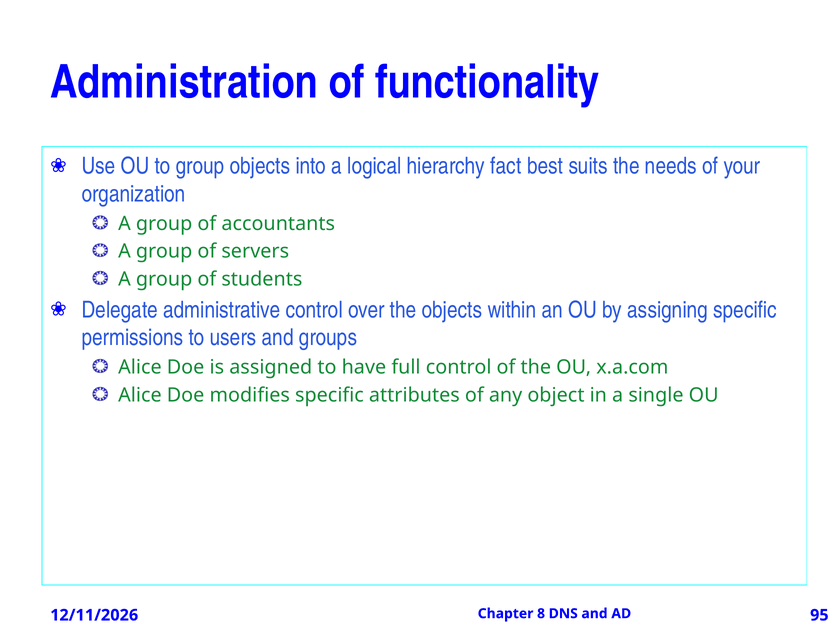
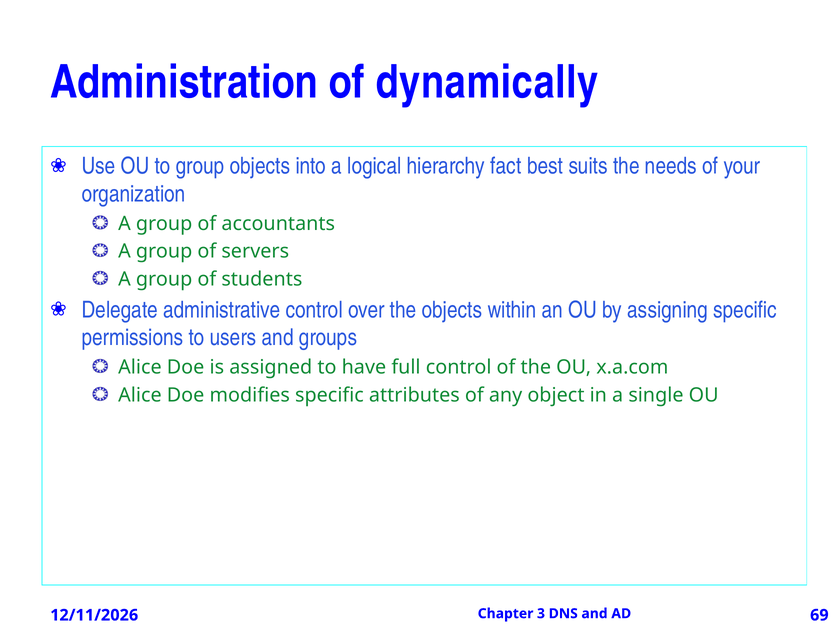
functionality: functionality -> dynamically (487, 82)
8: 8 -> 3 (541, 613)
95: 95 -> 69 (819, 615)
